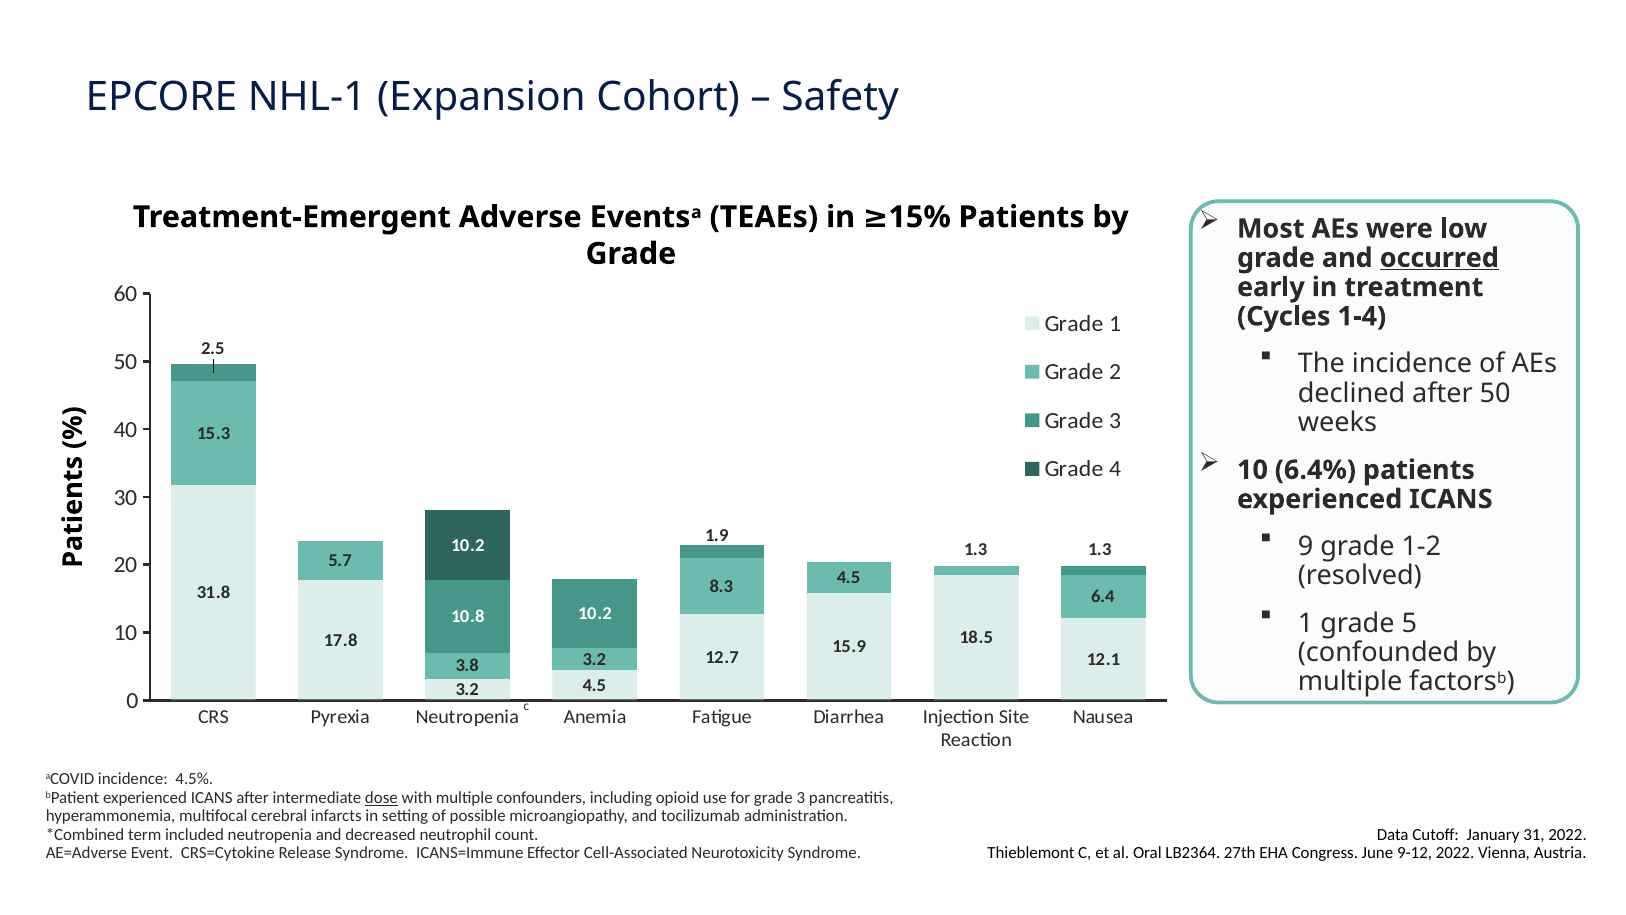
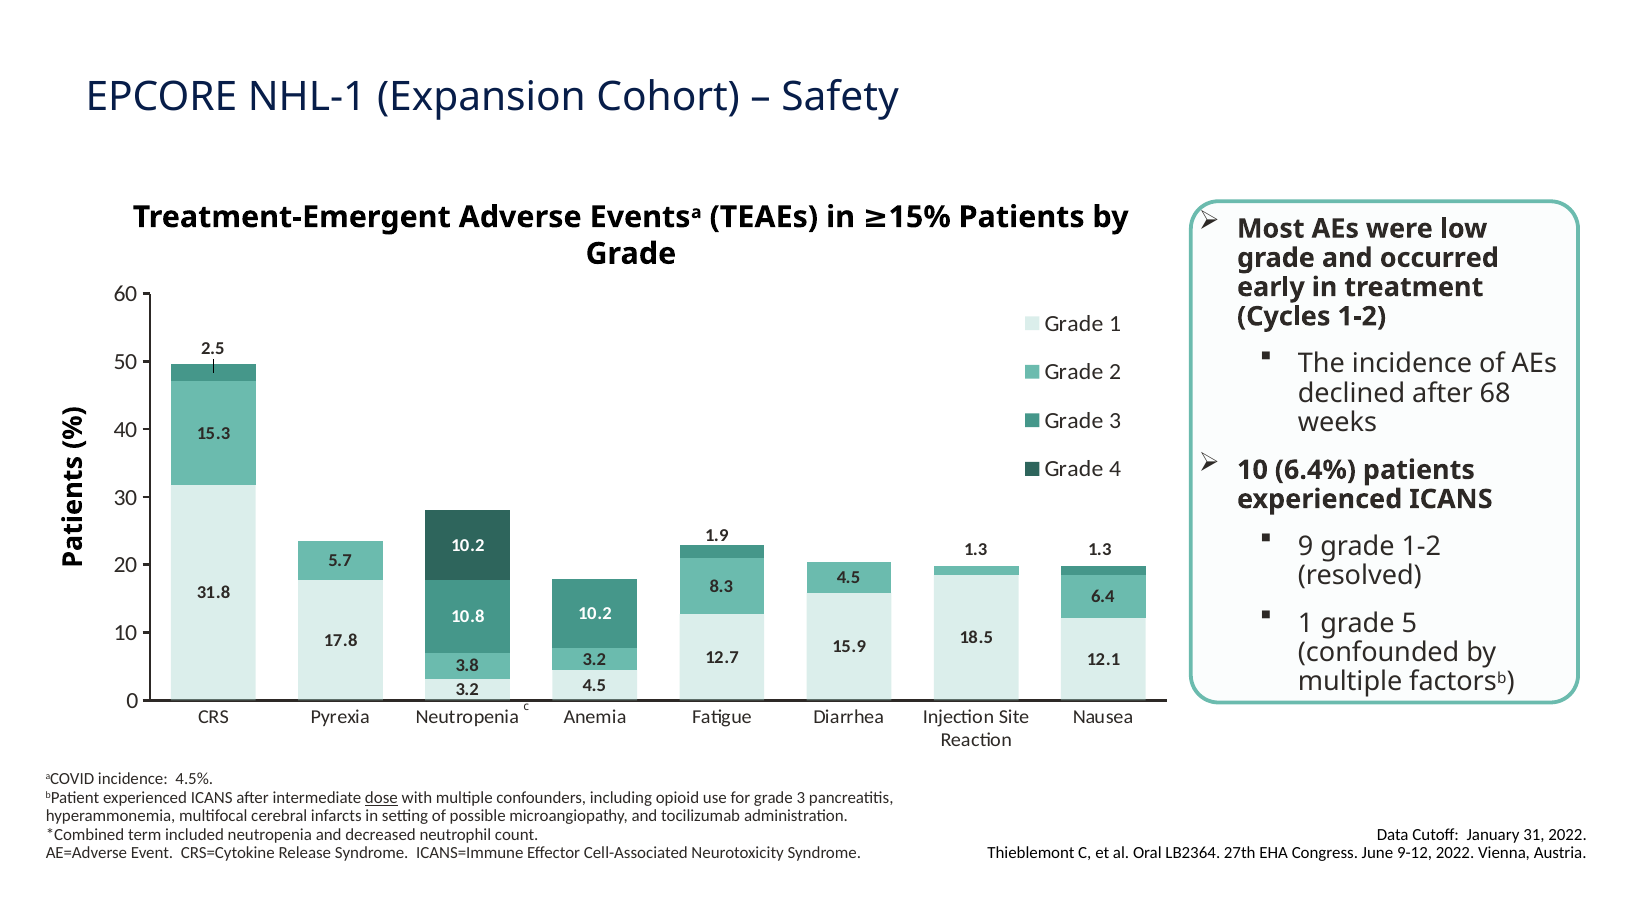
occurred underline: present -> none (1439, 258)
Cycles 1-4: 1-4 -> 1-2 (1362, 316)
after 50: 50 -> 68 (1495, 393)
